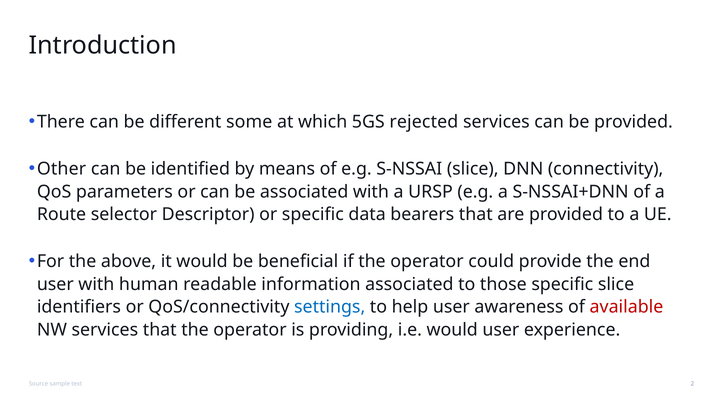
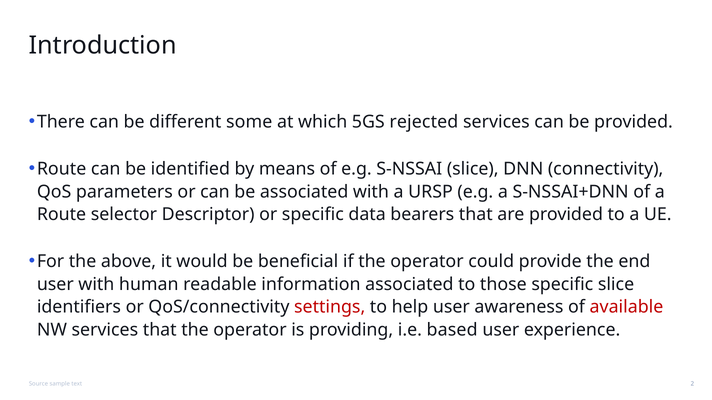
Other: Other -> Route (62, 169)
settings colour: blue -> red (330, 307)
i.e would: would -> based (452, 330)
